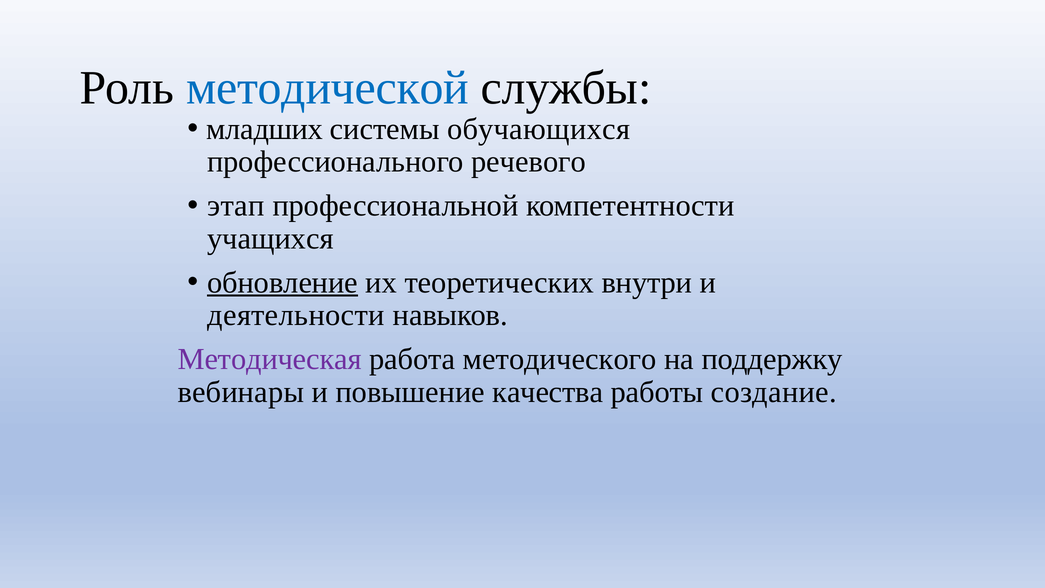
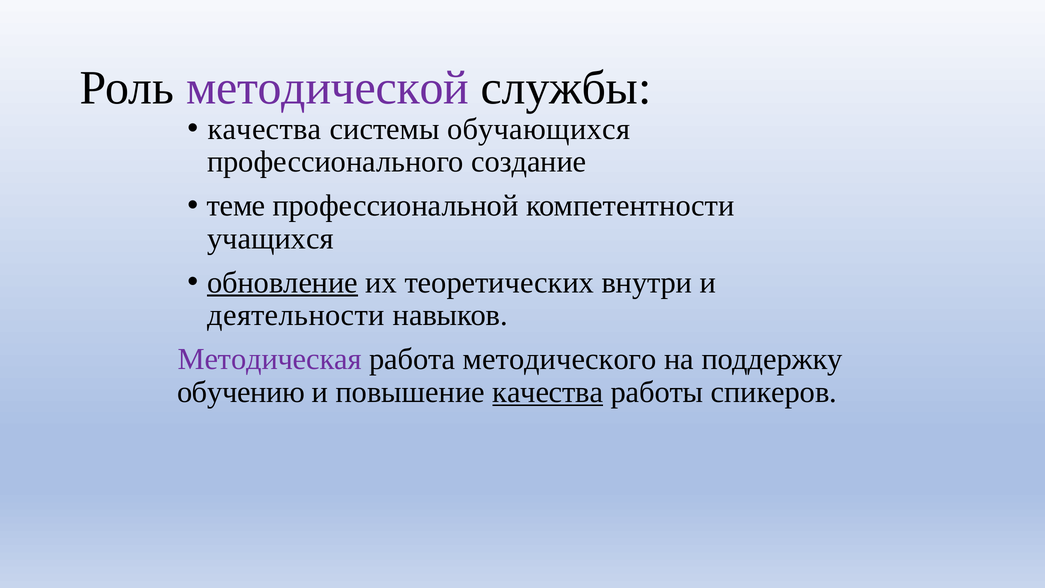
методической colour: blue -> purple (327, 88)
младших: младших -> качества (264, 129)
речевого: речевого -> создание (529, 162)
этап: этап -> теме (236, 206)
вебинары: вебинары -> обучению (241, 392)
качества underline: none -> present (548, 392)
создание: создание -> спикеров (774, 392)
